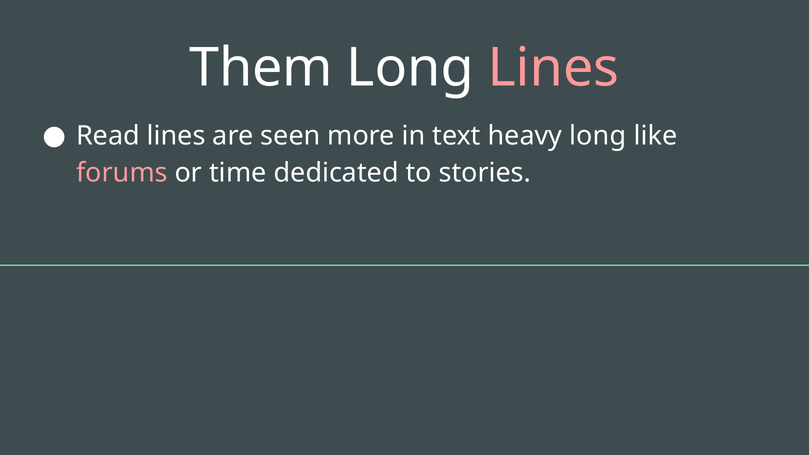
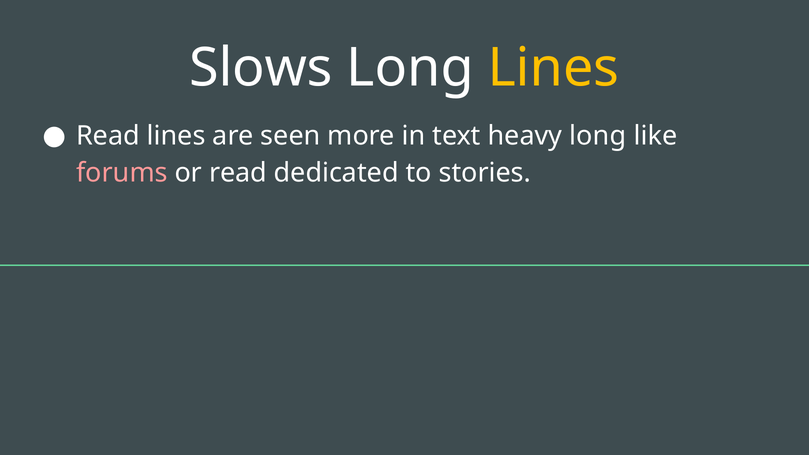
Them: Them -> Slows (261, 68)
Lines colour: pink -> yellow (554, 68)
or time: time -> read (238, 173)
